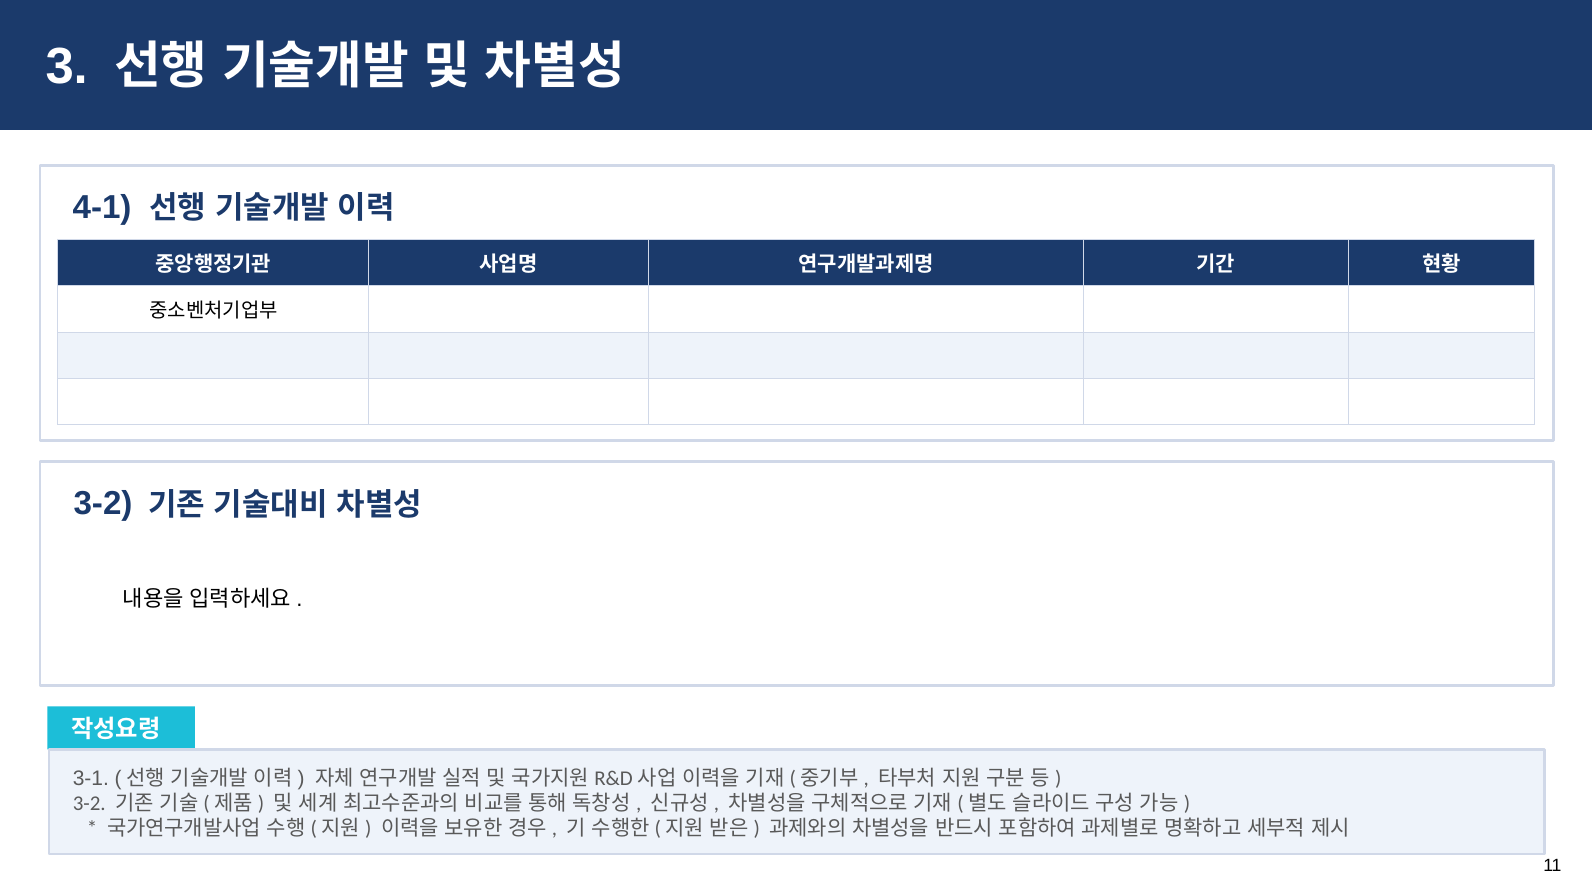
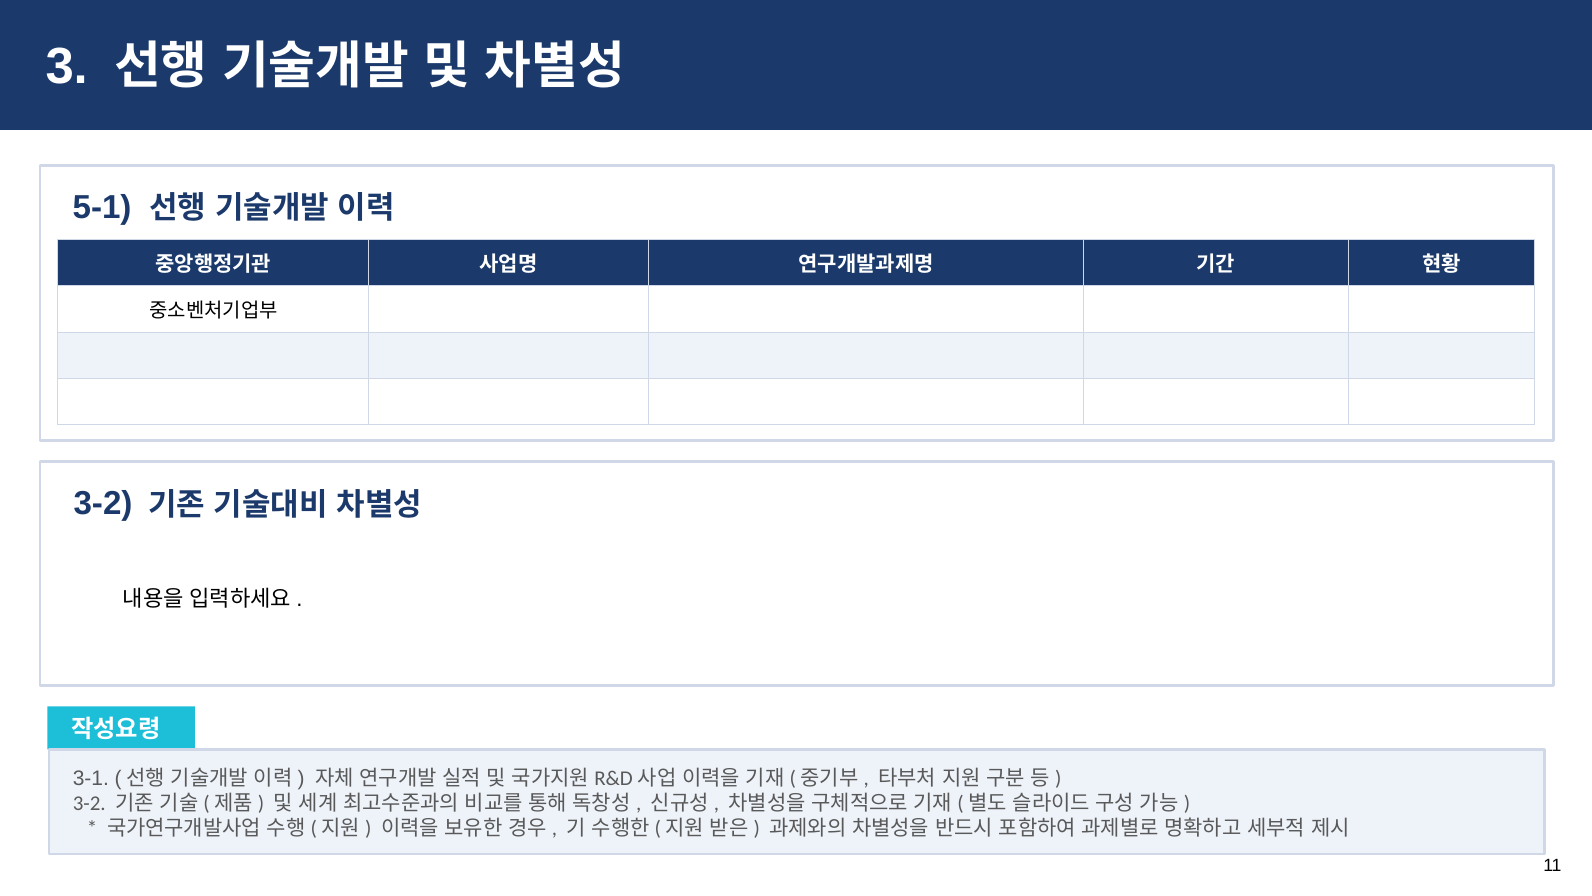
4-1: 4-1 -> 5-1 (102, 207)
